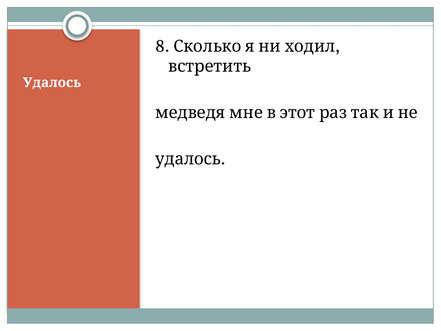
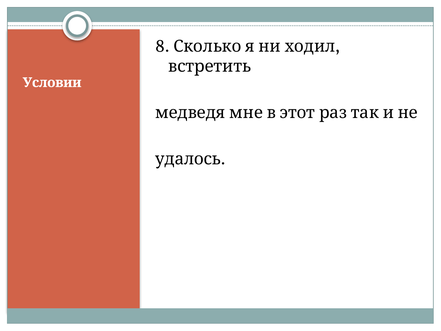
Удалось: Удалось -> Условии (52, 83)
